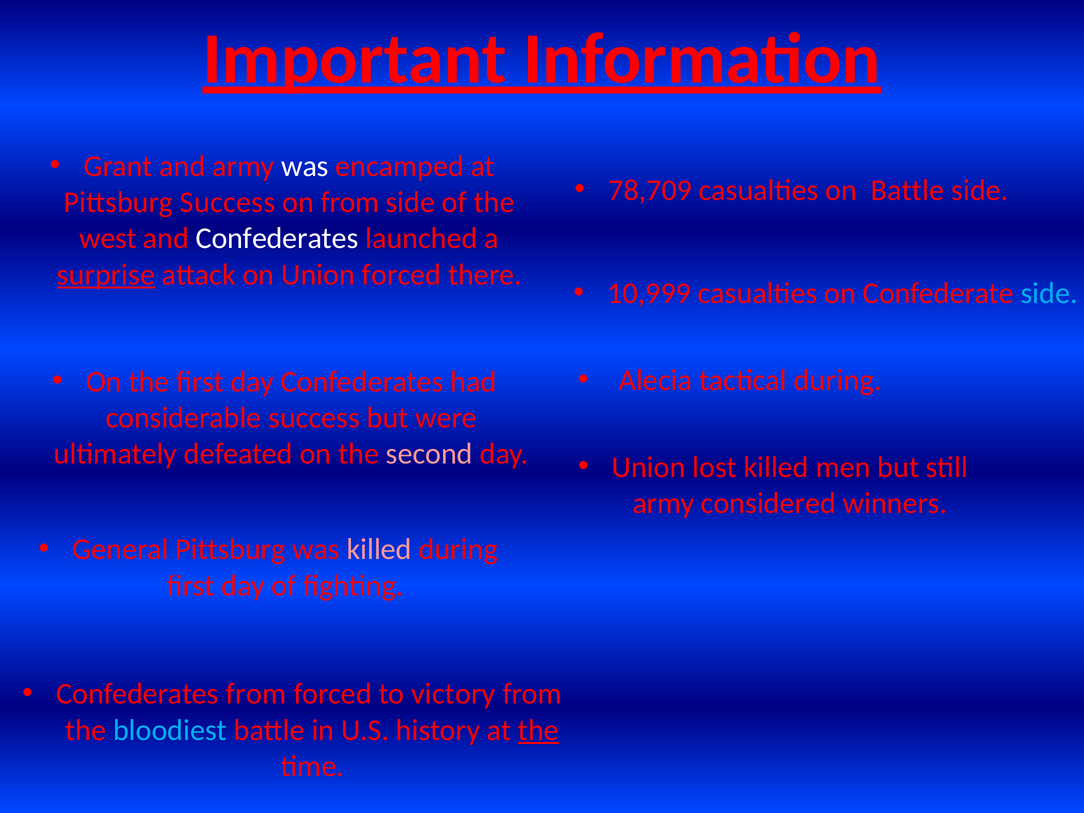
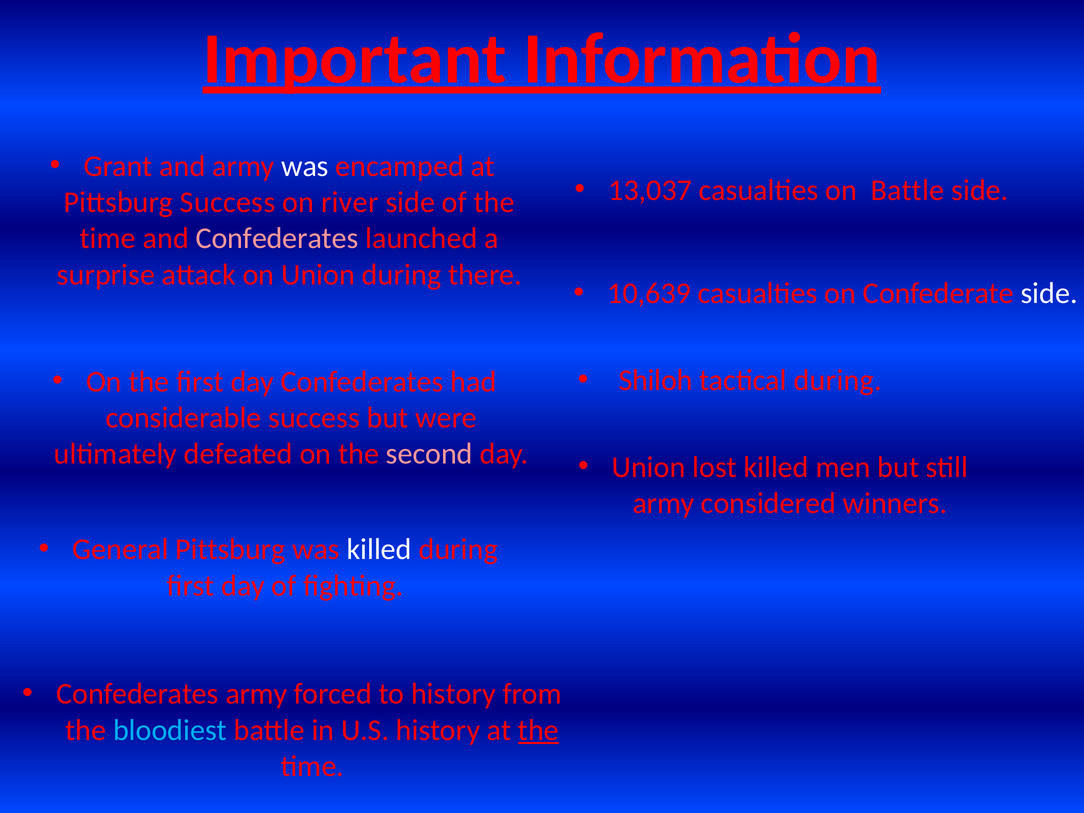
78,709: 78,709 -> 13,037 (650, 190)
on from: from -> river (350, 202)
west: west -> time (108, 238)
Confederates colour: white -> pink (277, 238)
surprise underline: present -> none (106, 275)
Union forced: forced -> during (402, 275)
10,999: 10,999 -> 10,639 (649, 293)
side colour: light blue -> white (1049, 293)
Alecia: Alecia -> Shiloh (656, 380)
killed colour: pink -> white (379, 549)
Confederates from: from -> army (256, 694)
to victory: victory -> history (453, 694)
